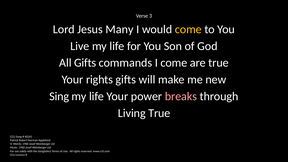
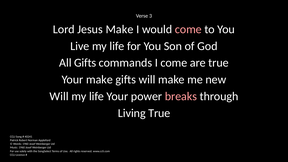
Jesus Many: Many -> Make (119, 29)
come colour: yellow -> pink (188, 29)
Your rights: rights -> make (99, 80)
Sing: Sing -> Will (59, 96)
